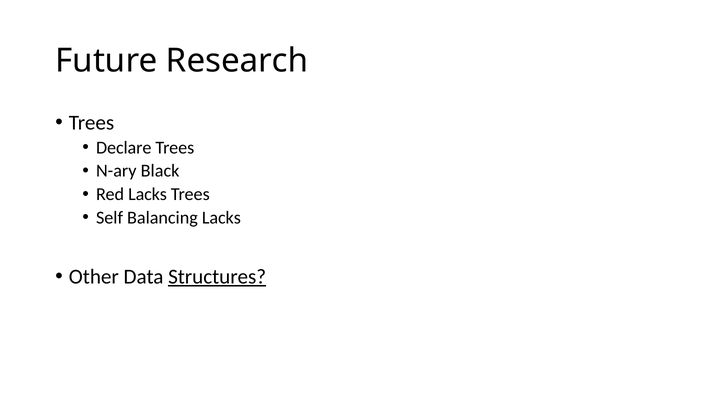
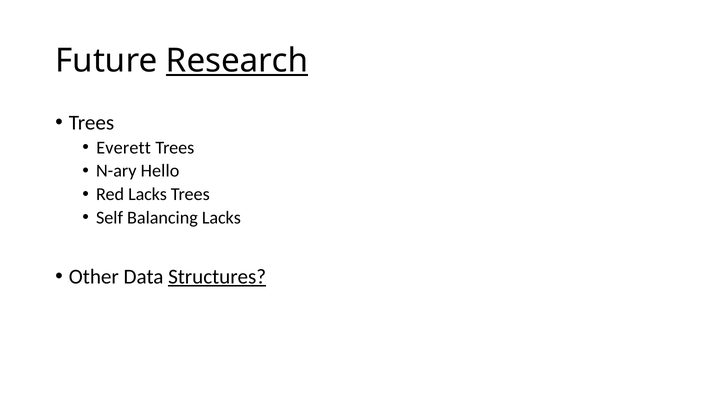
Research underline: none -> present (237, 61)
Declare: Declare -> Everett (124, 148)
Black: Black -> Hello (160, 171)
